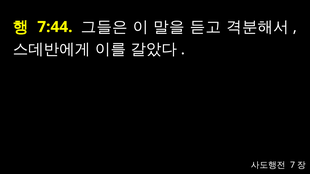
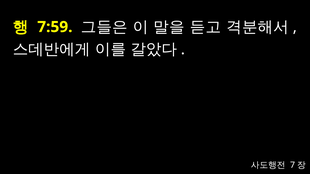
7:44: 7:44 -> 7:59 (55, 27)
